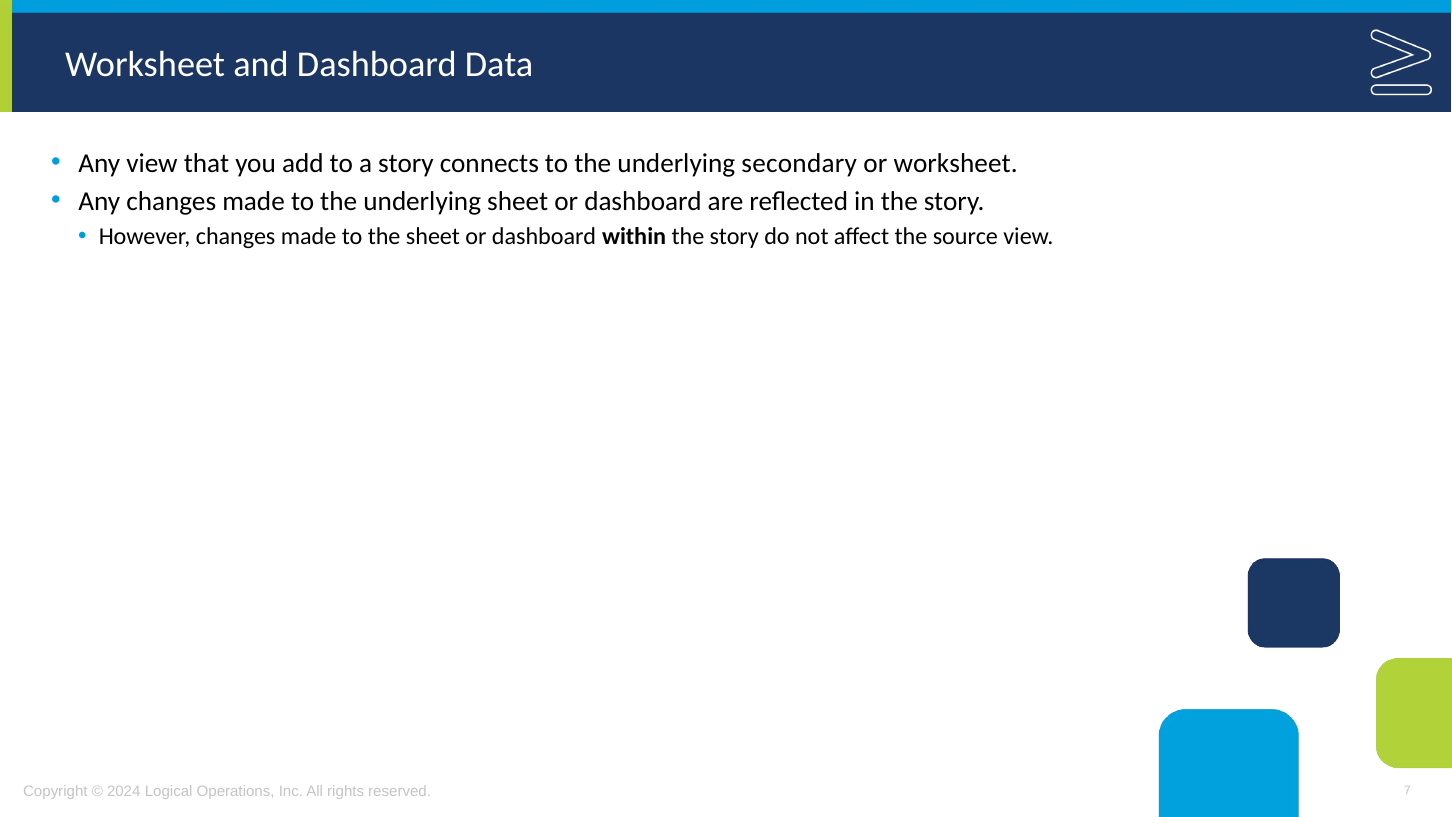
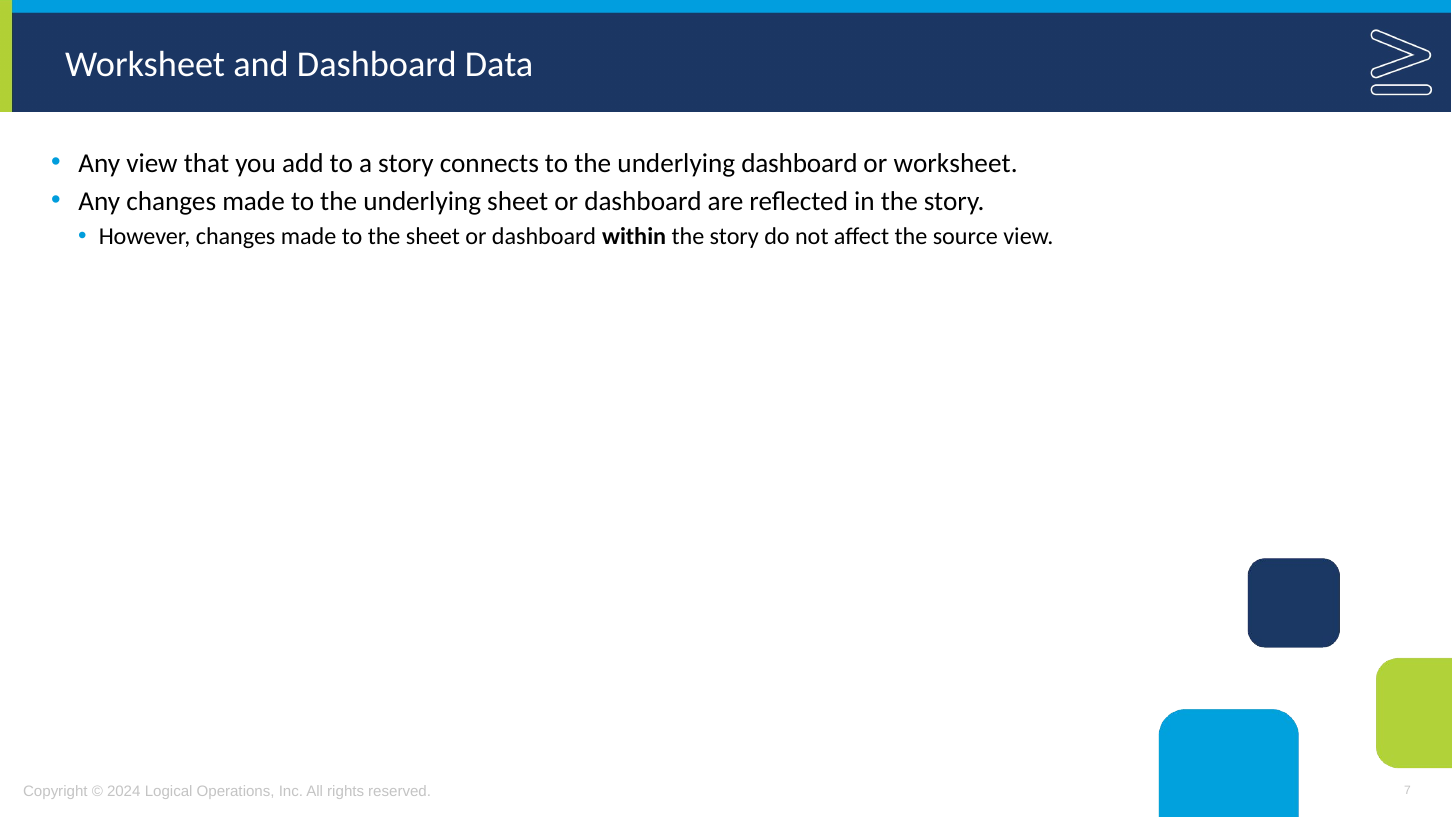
underlying secondary: secondary -> dashboard (799, 163)
